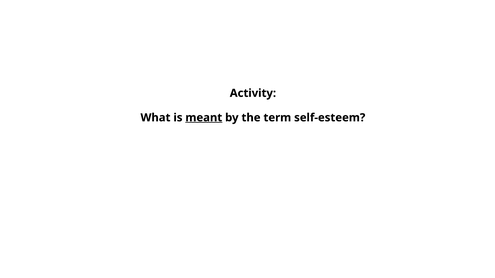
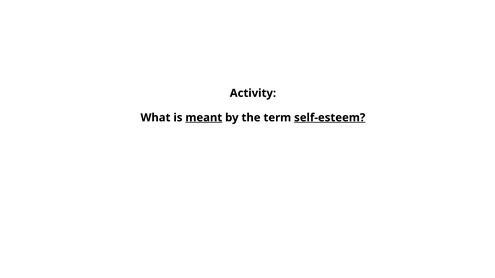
self-esteem underline: none -> present (330, 118)
